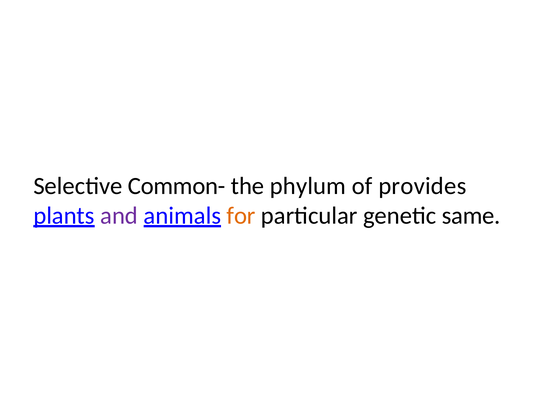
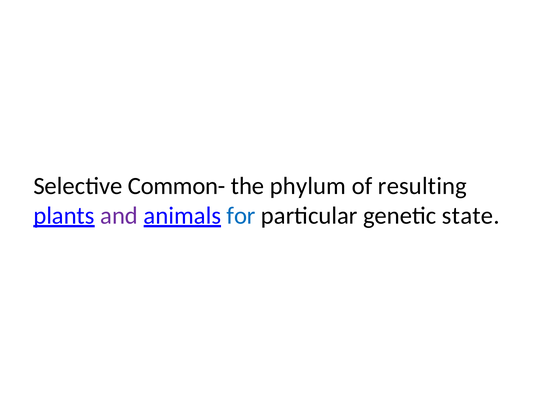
provides: provides -> resulting (422, 186)
for colour: orange -> blue (241, 216)
same: same -> state (471, 216)
